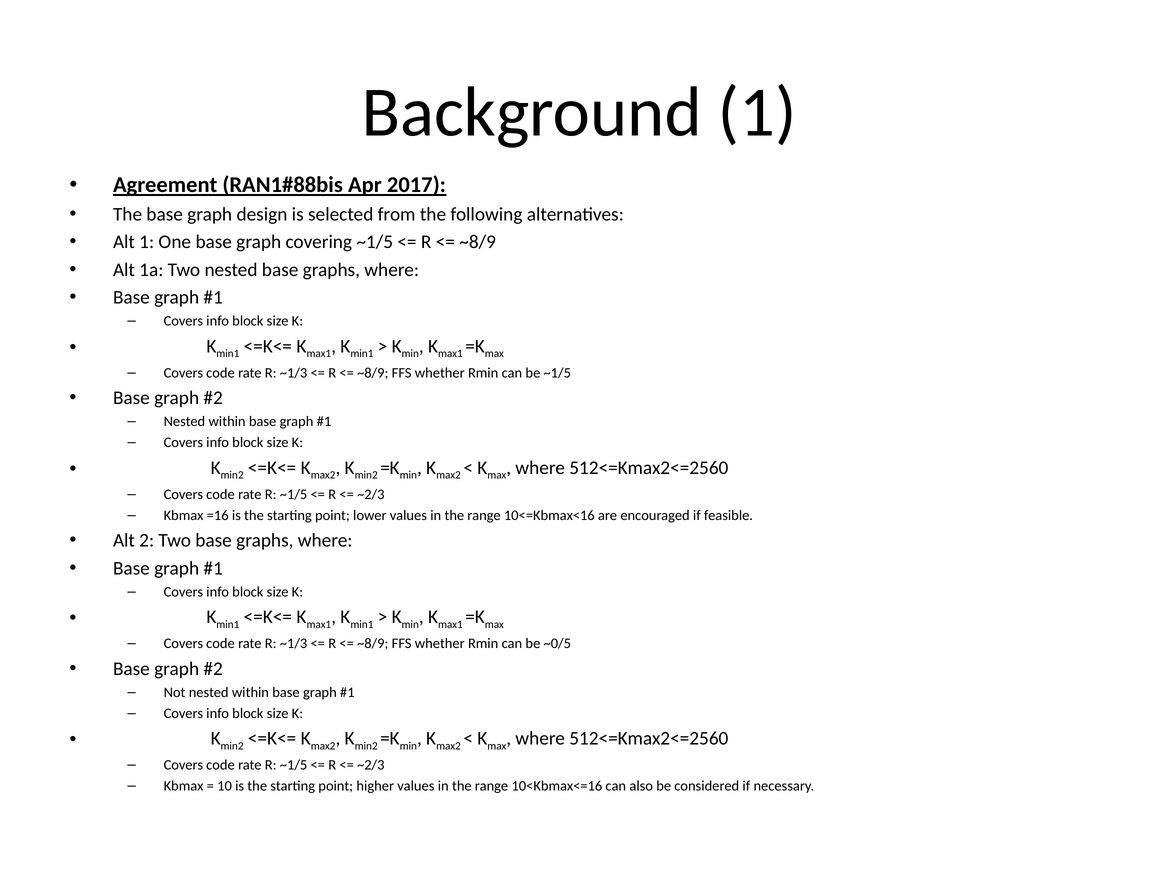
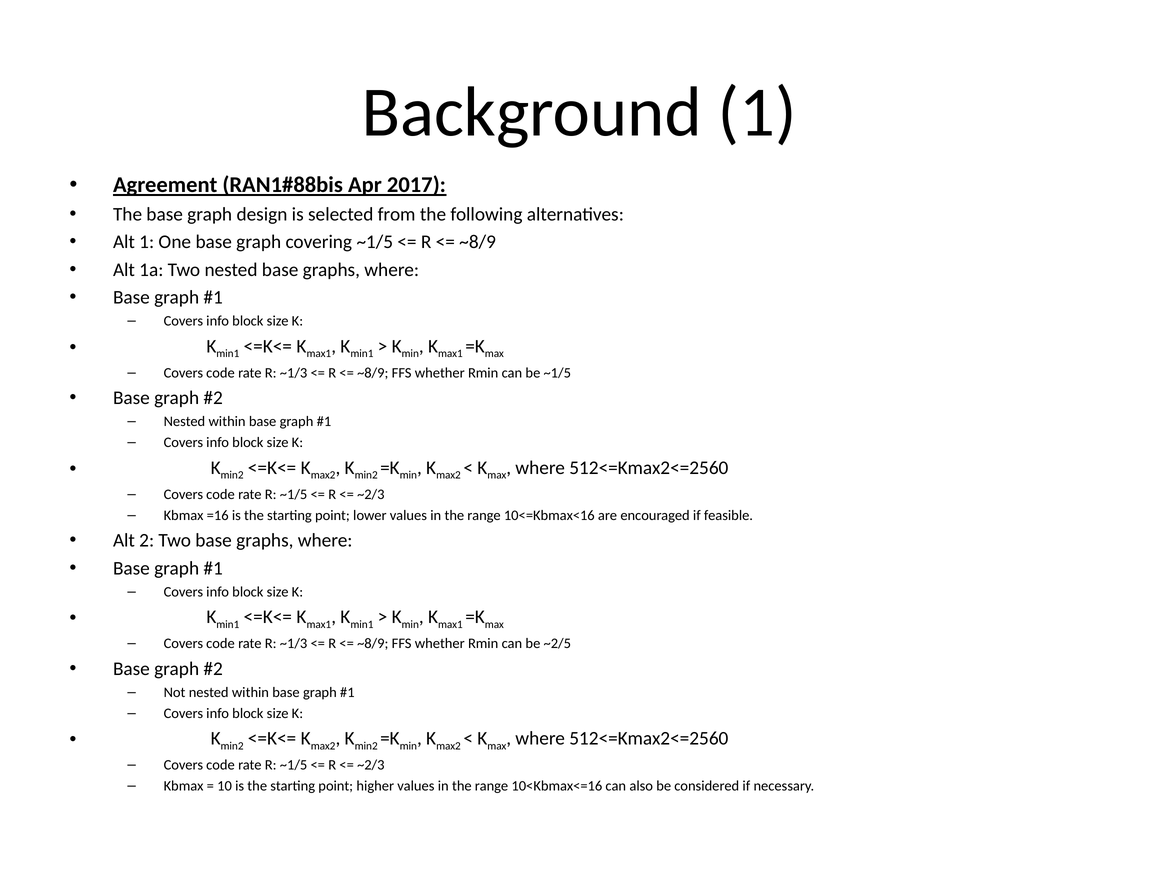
~0/5: ~0/5 -> ~2/5 (557, 644)
